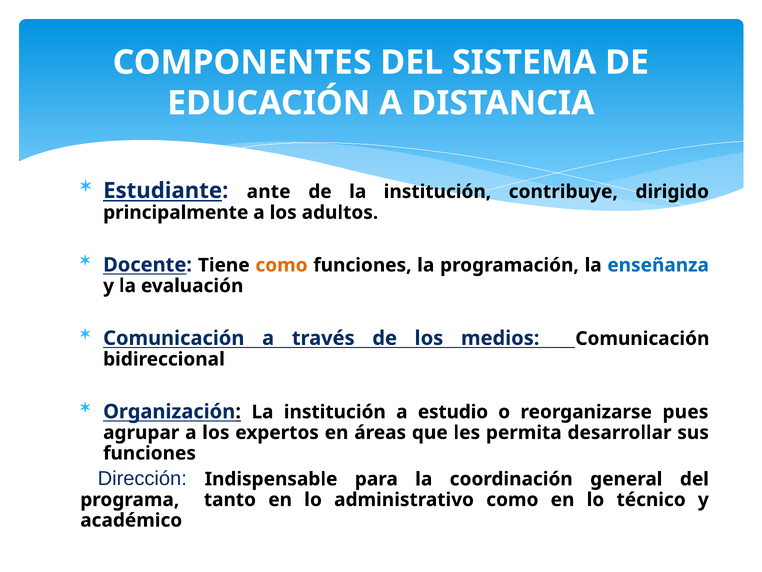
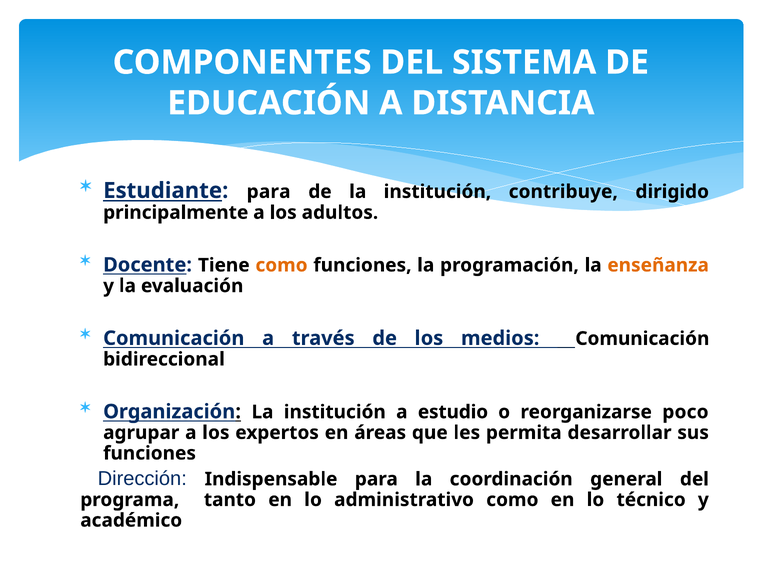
Estudiante ante: ante -> para (269, 192)
enseñanza colour: blue -> orange (658, 265)
pues: pues -> poco (685, 412)
